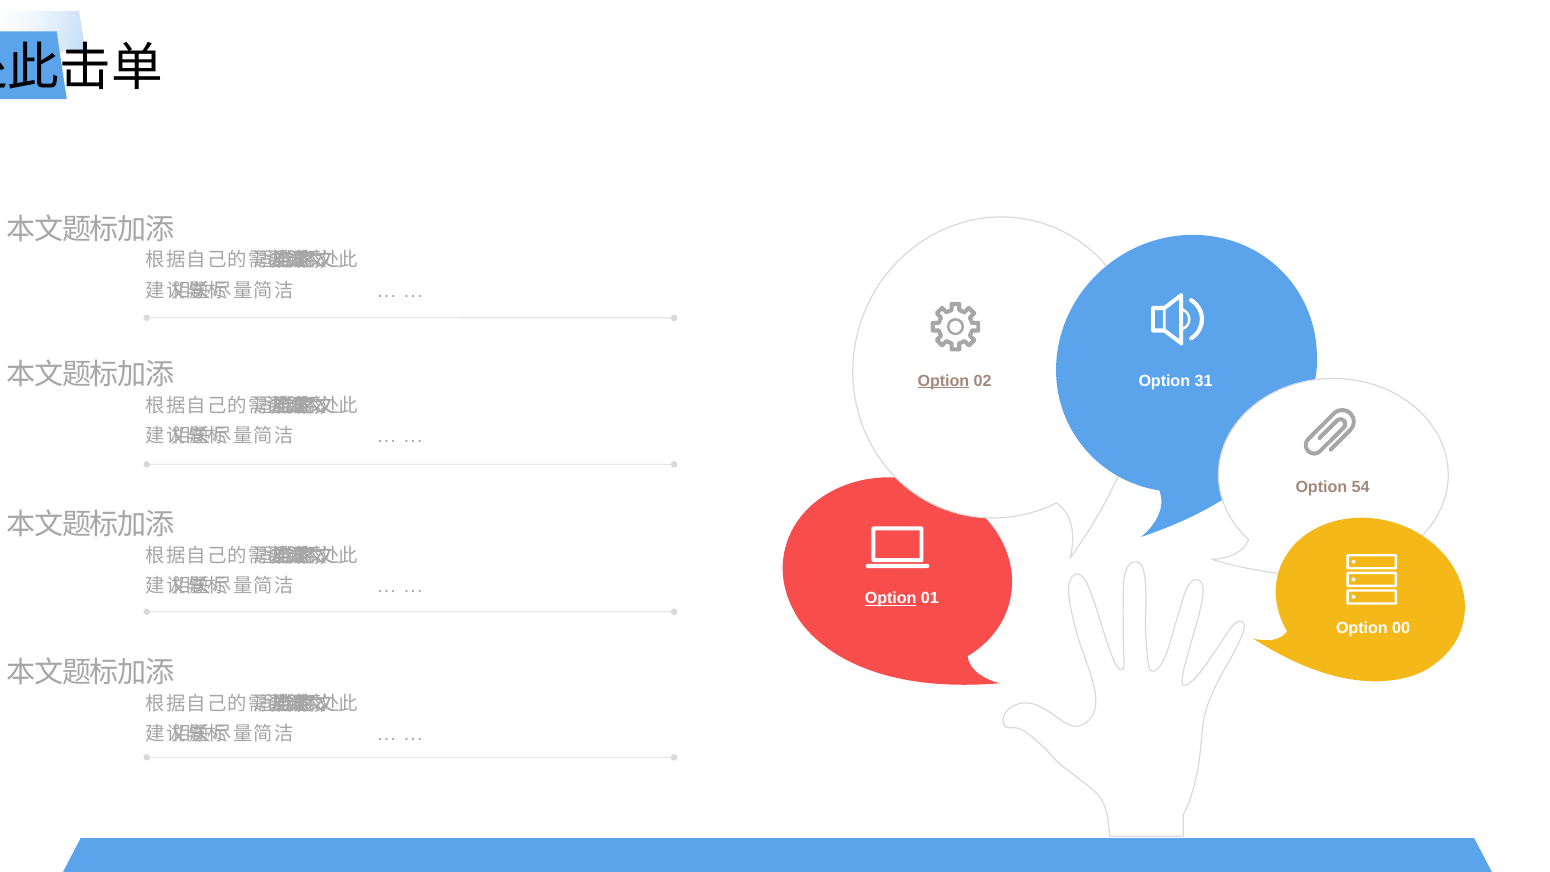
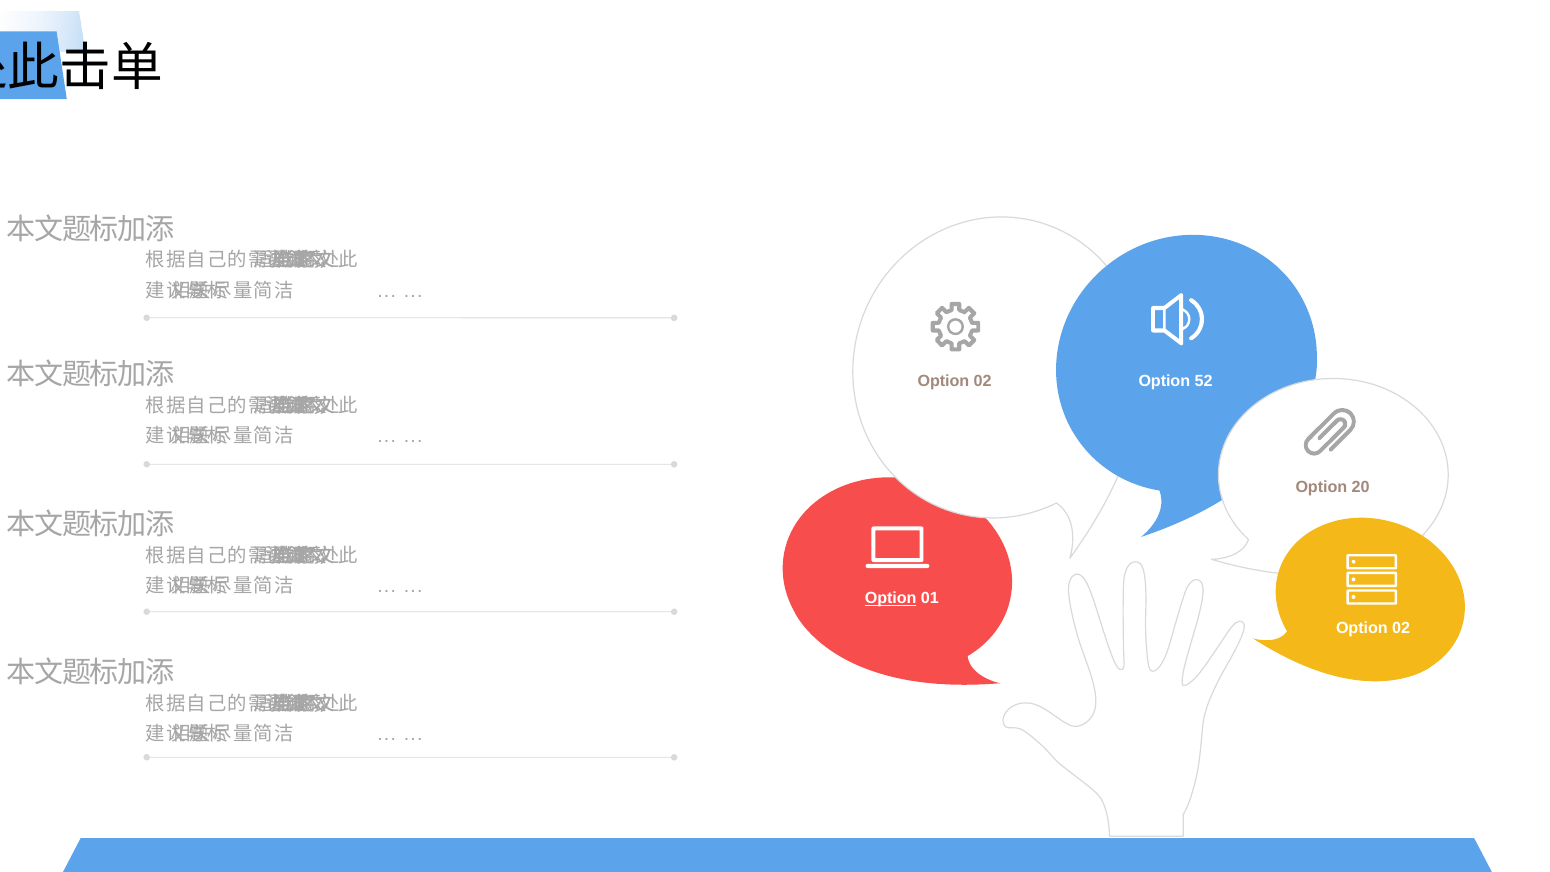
Option underline: present -> none (943, 381)
31: 31 -> 52 (1204, 381)
54: 54 -> 20 (1361, 487)
00: 00 -> 02 (1401, 629)
